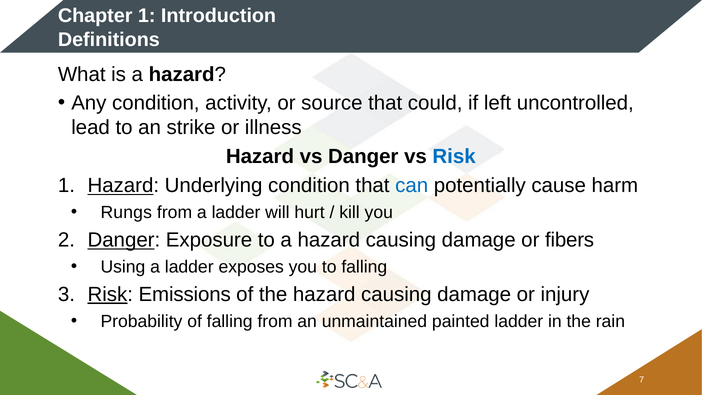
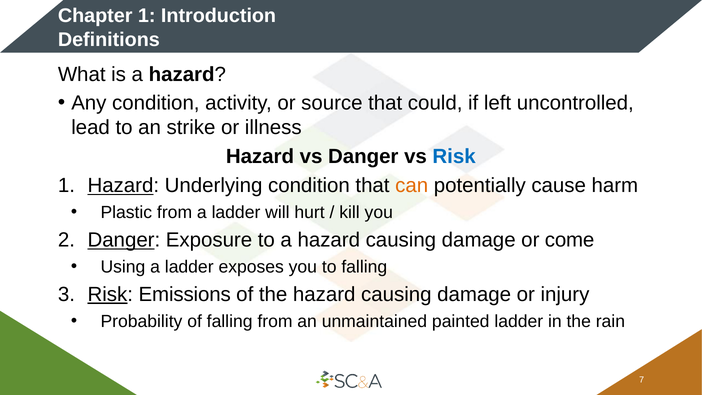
can colour: blue -> orange (412, 185)
Rungs: Rungs -> Plastic (126, 212)
fibers: fibers -> come (570, 240)
